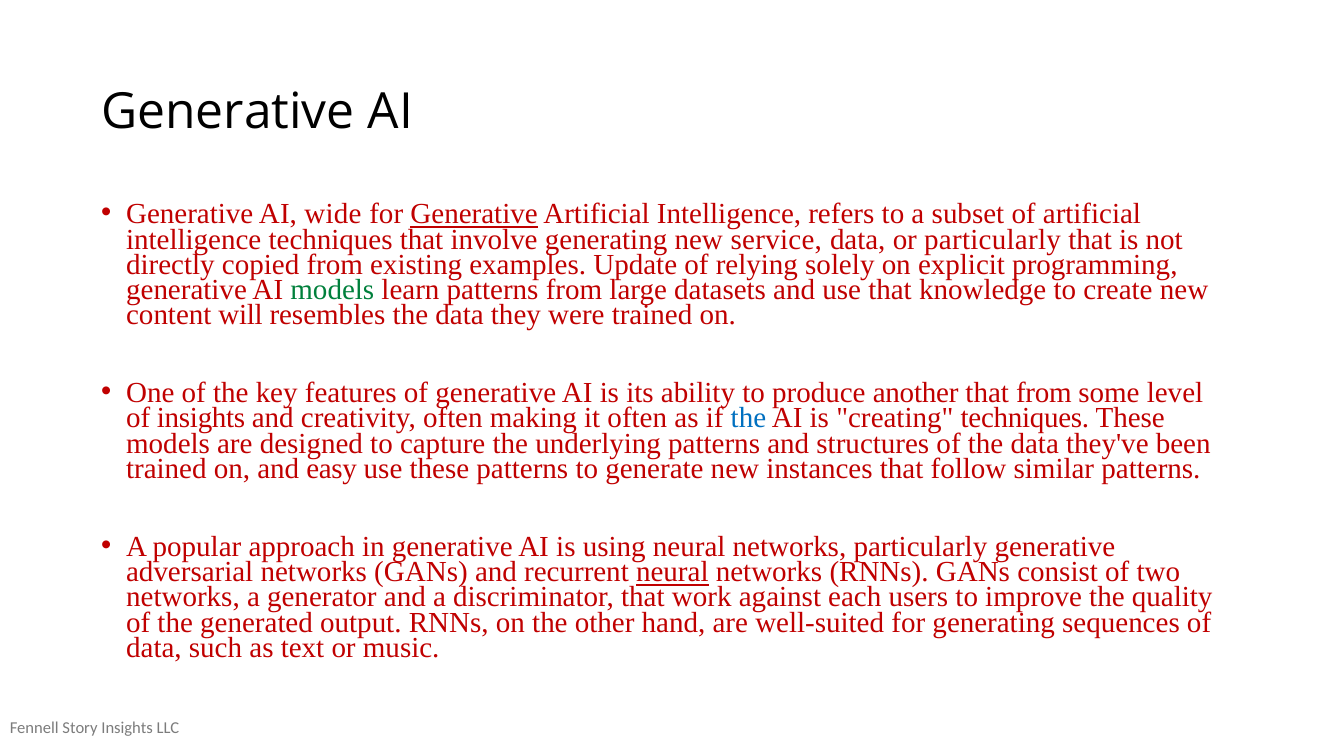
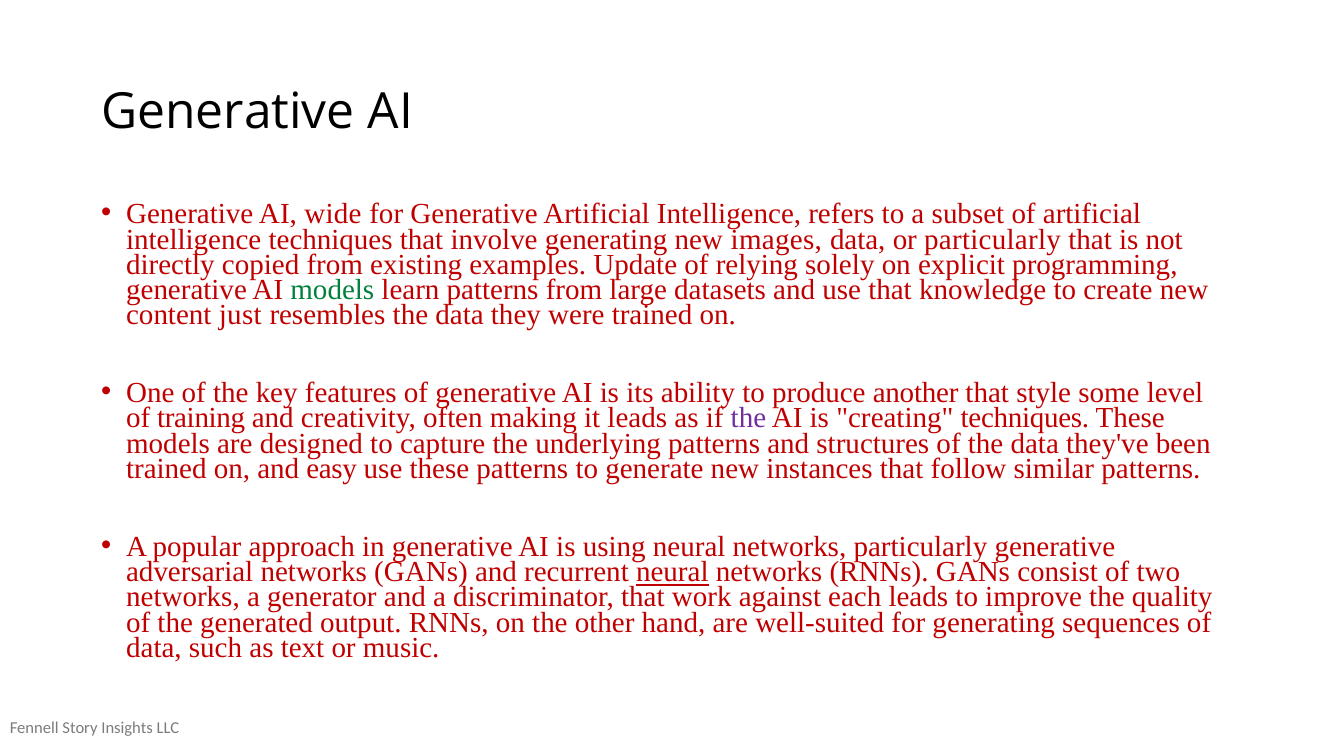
Generative underline: present -> none (474, 214)
service: service -> images (776, 239)
will: will -> just (240, 315)
that from: from -> style (1044, 393)
of insights: insights -> training (201, 418)
it often: often -> leads (637, 418)
the colour: blue -> purple (748, 418)
each users: users -> leads (918, 597)
